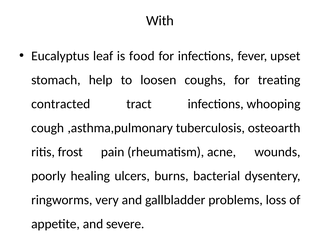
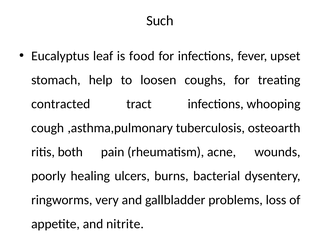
With: With -> Such (160, 21)
frost: frost -> both (70, 152)
severe: severe -> nitrite (125, 224)
